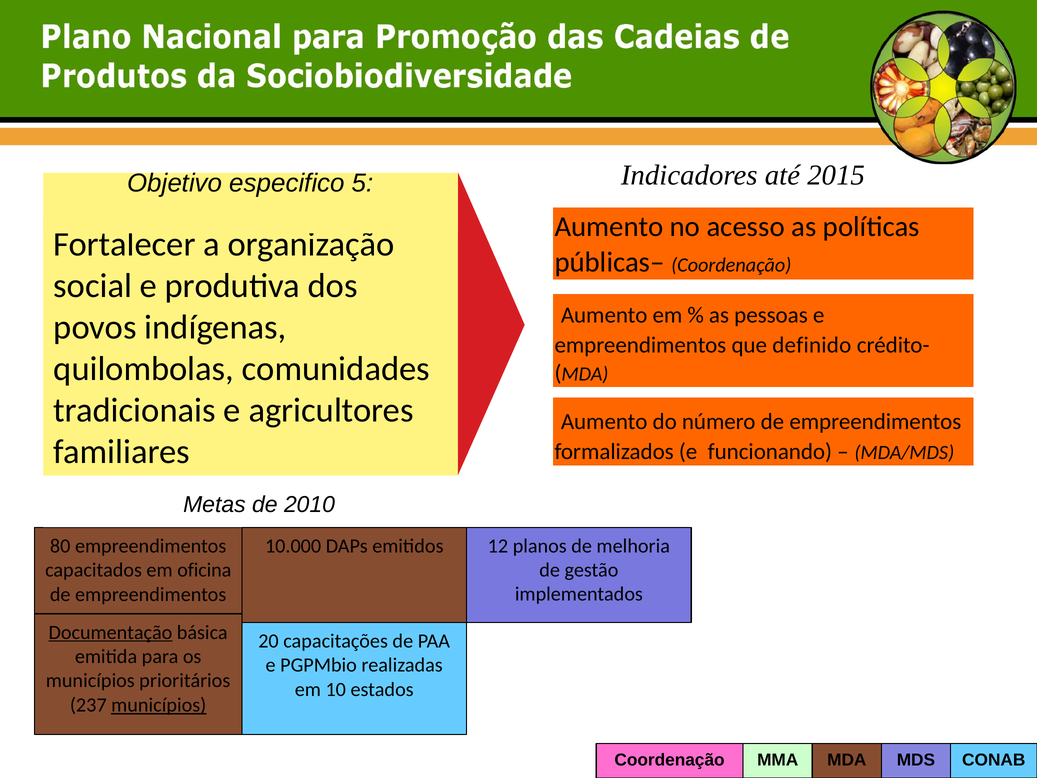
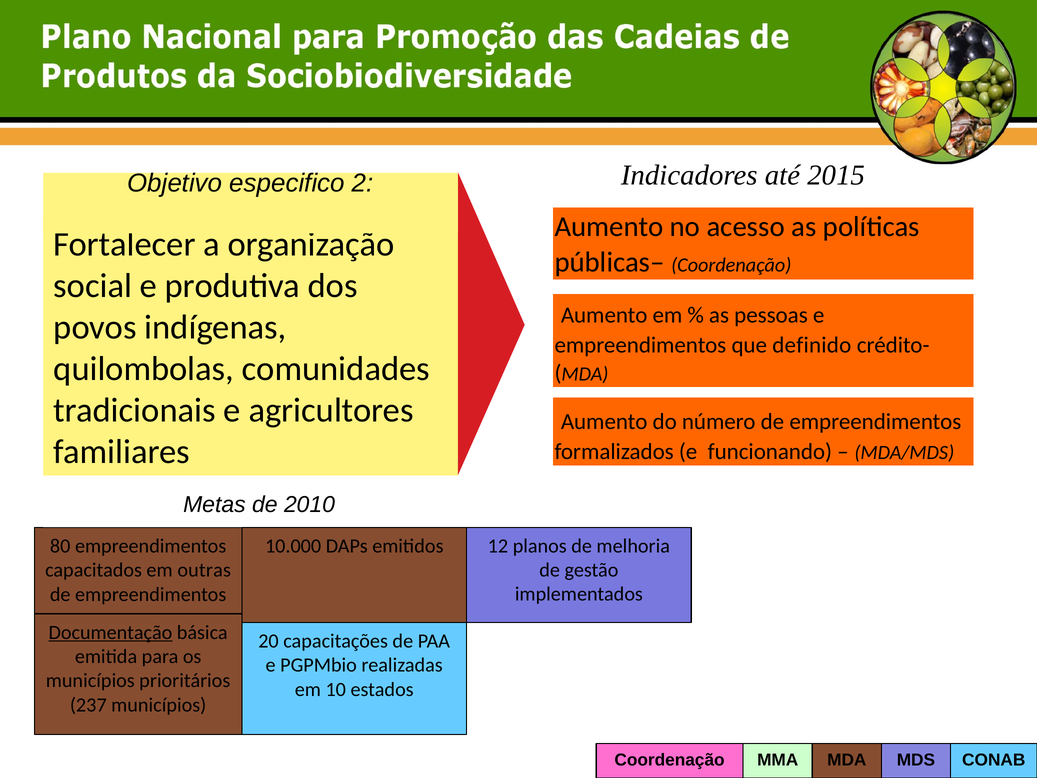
5: 5 -> 2 (363, 183)
oficina: oficina -> outras (204, 570)
municípios underline: present -> none (159, 705)
